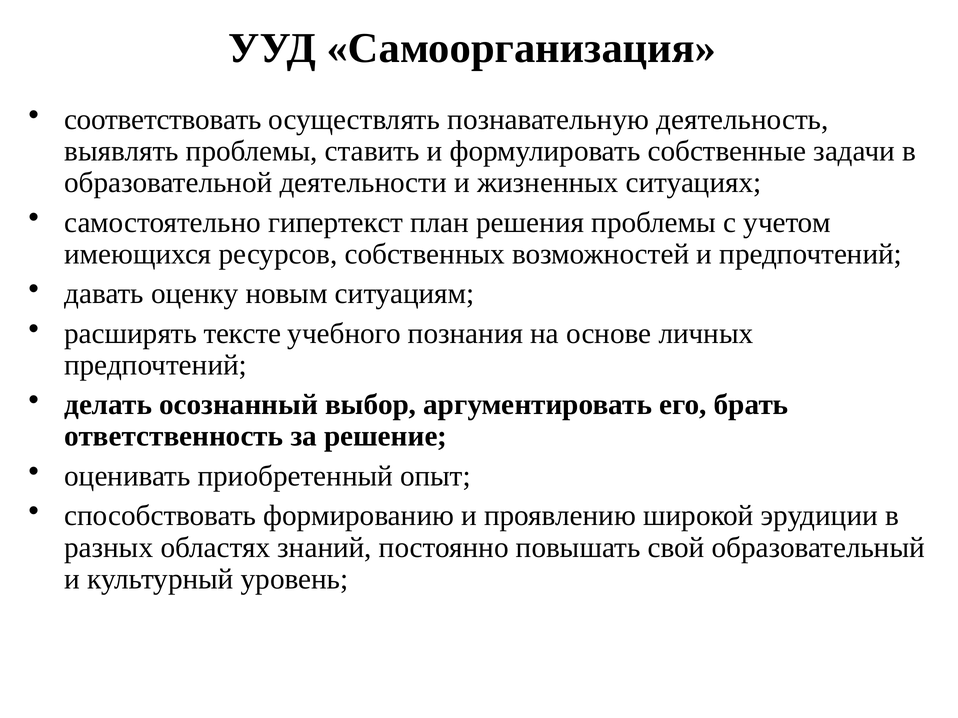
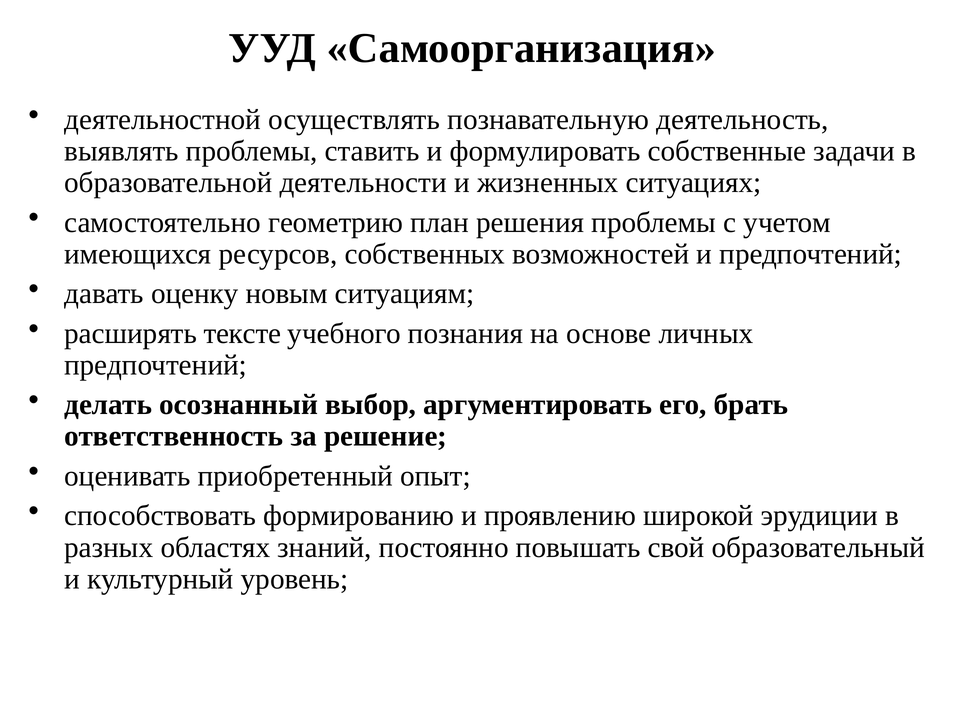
соответствовать: соответствовать -> деятельностной (163, 120)
гипертекст: гипертекст -> геометрию (336, 223)
